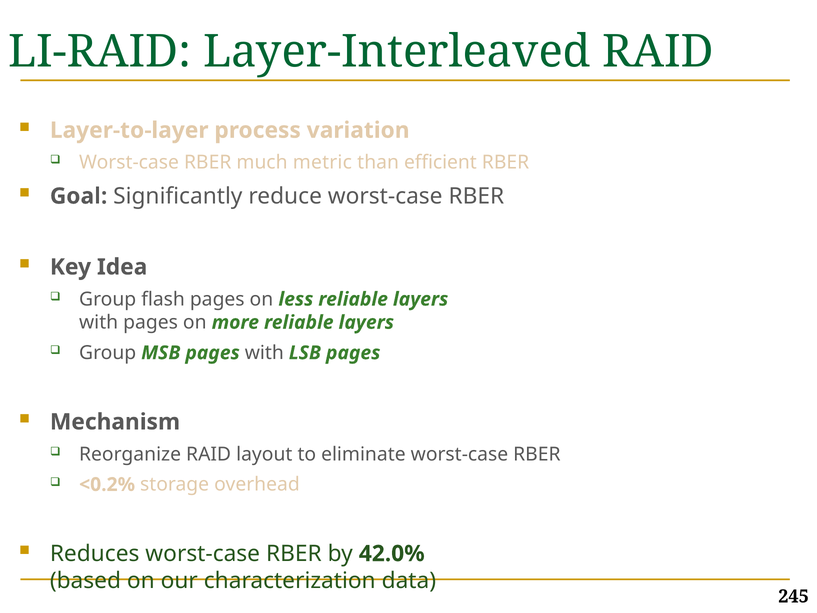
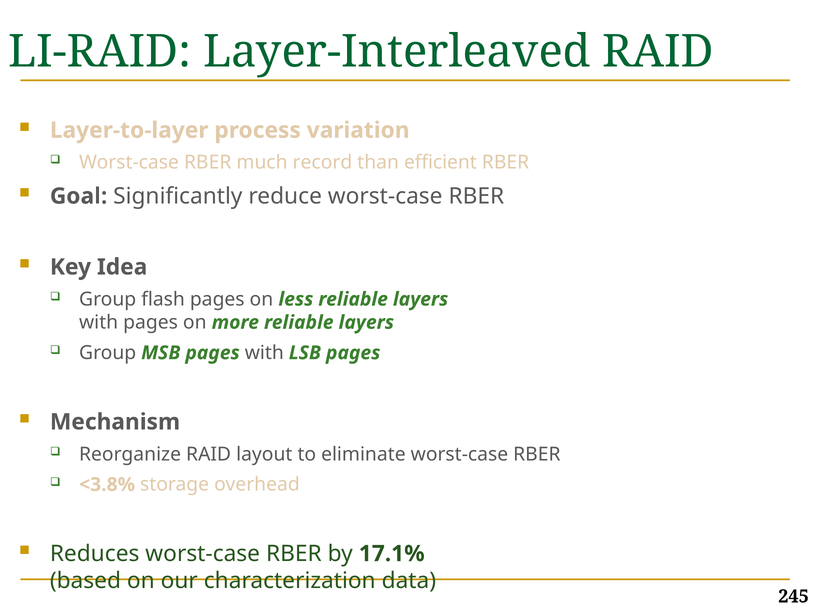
metric: metric -> record (322, 162)
<0.2%: <0.2% -> <3.8% (107, 484)
42.0%: 42.0% -> 17.1% (392, 553)
